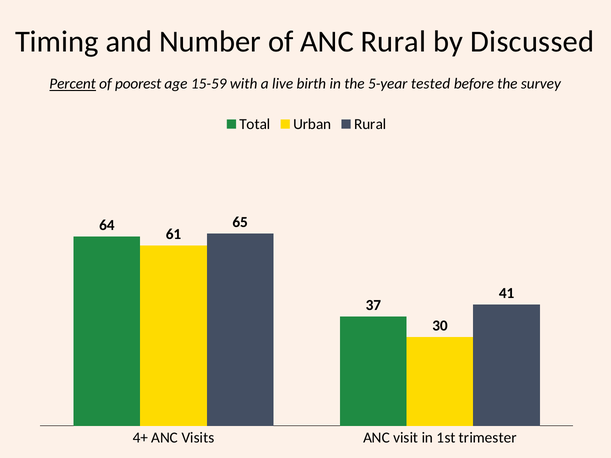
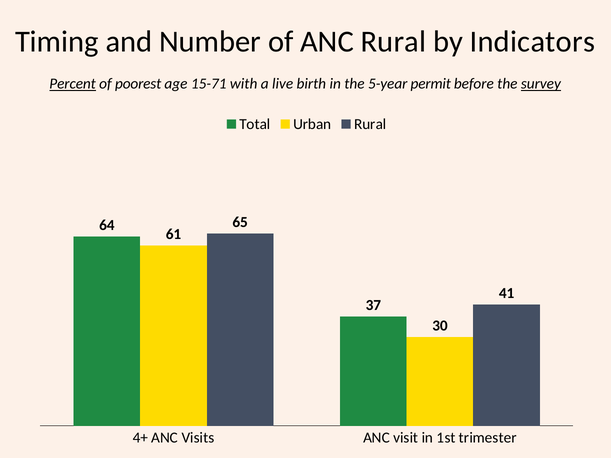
Discussed: Discussed -> Indicators (532, 42)
15-59: 15-59 -> 15-71 (209, 84)
tested: tested -> permit (431, 84)
survey underline: none -> present (541, 84)
